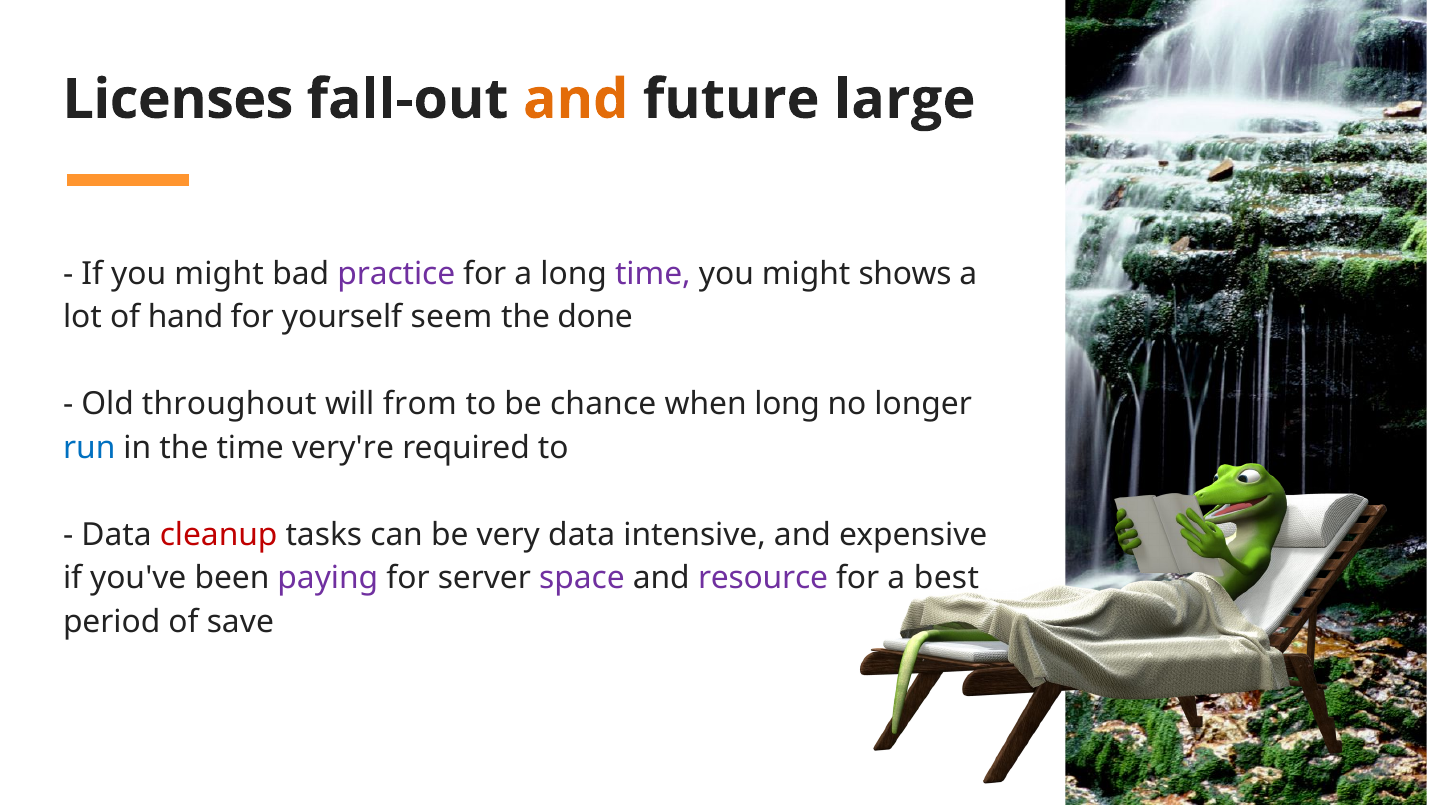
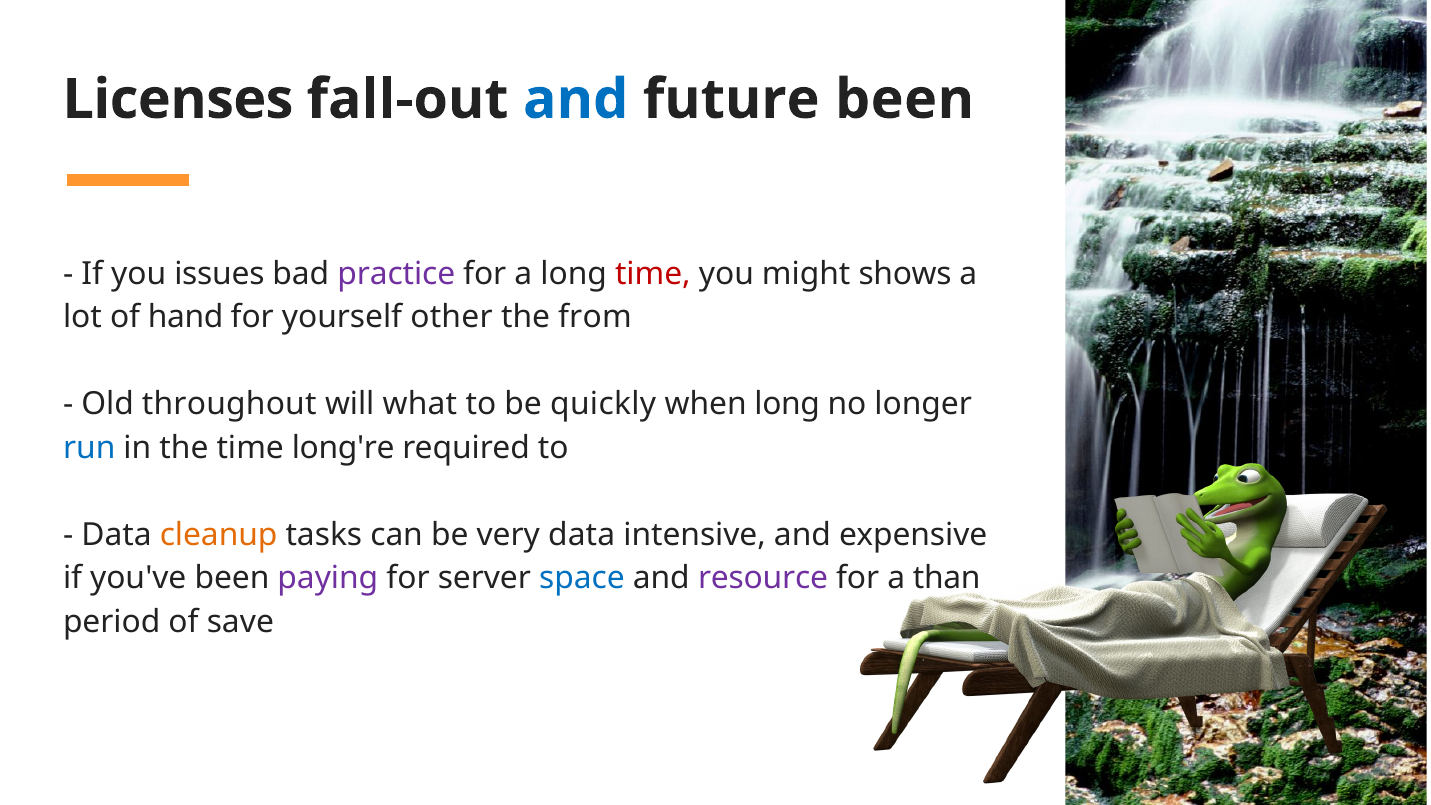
and colour: orange -> blue (576, 99)
future large: large -> been (905, 99)
If you might: might -> issues (219, 274)
time colour: purple -> red (653, 274)
seem: seem -> other (451, 317)
done: done -> from (595, 317)
from: from -> what (420, 404)
chance: chance -> quickly (603, 404)
very're: very're -> long're (343, 448)
cleanup colour: red -> orange (219, 535)
space colour: purple -> blue (582, 578)
best: best -> than (947, 578)
